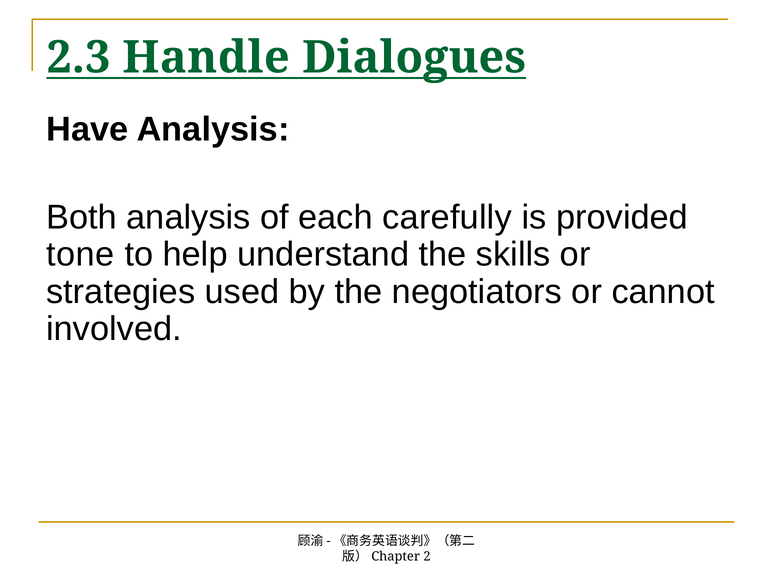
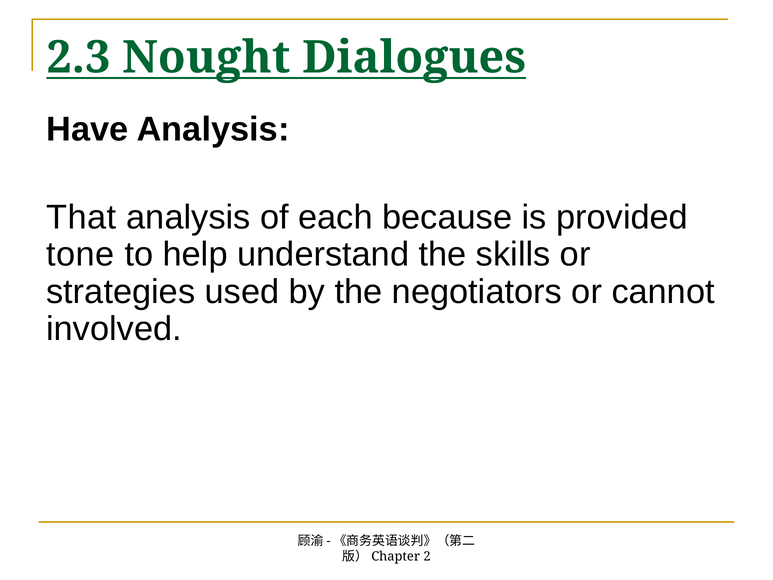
Handle: Handle -> Nought (206, 58)
Both: Both -> That (81, 217)
carefully: carefully -> because (447, 217)
